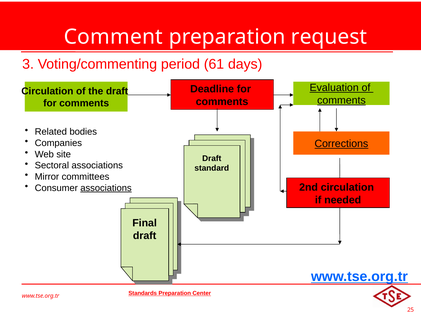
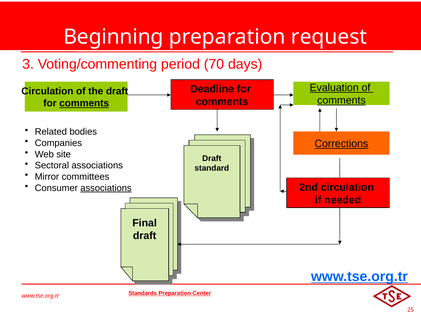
Comment: Comment -> Beginning (114, 37)
61: 61 -> 70 (214, 64)
comments underline: none -> present (84, 103)
